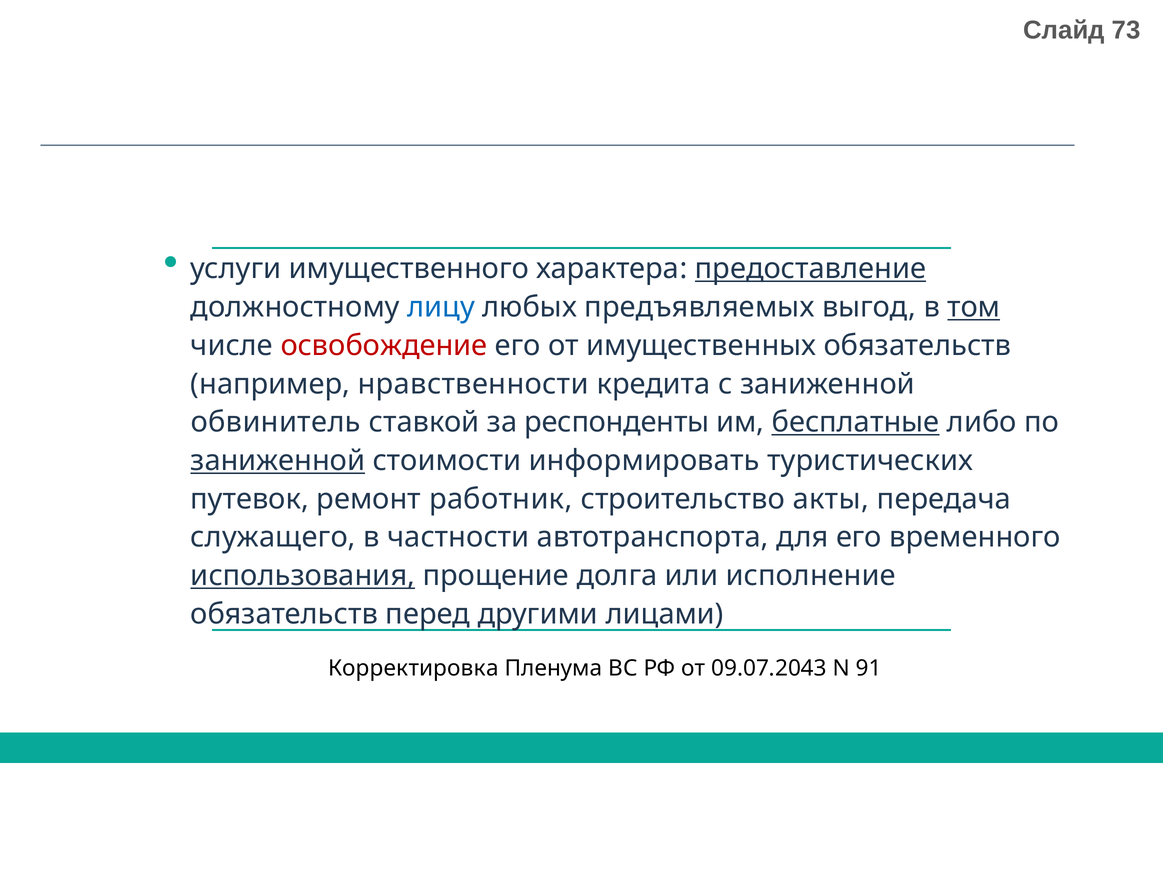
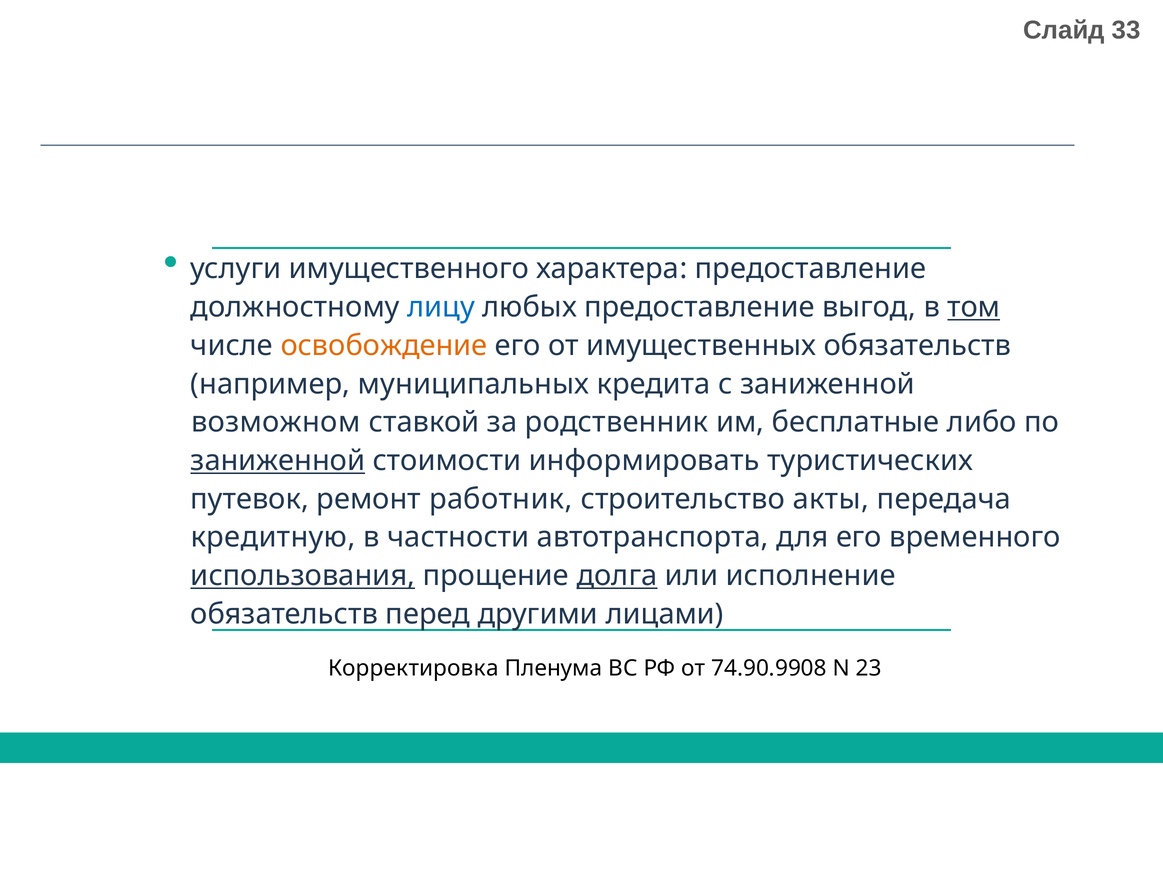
73: 73 -> 33 (1126, 30)
предоставление underline: present -> none (810, 269)
любых предъявляемых: предъявляемых -> предоставление (699, 307)
освобождение colour: red -> orange (384, 346)
нравственности: нравственности -> муниципальных (473, 384)
обвинитель: обвинитель -> возможном (276, 422)
респонденты: респонденты -> родственник (617, 422)
бесплатные underline: present -> none (856, 422)
служащего: служащего -> кредитную (273, 538)
долга underline: none -> present (617, 576)
09.07.2043: 09.07.2043 -> 74.90.9908 (769, 668)
91: 91 -> 23 (869, 668)
